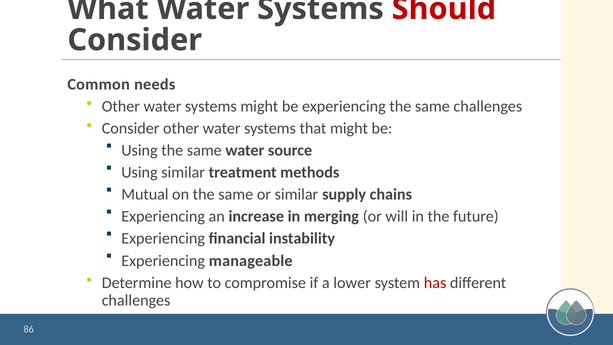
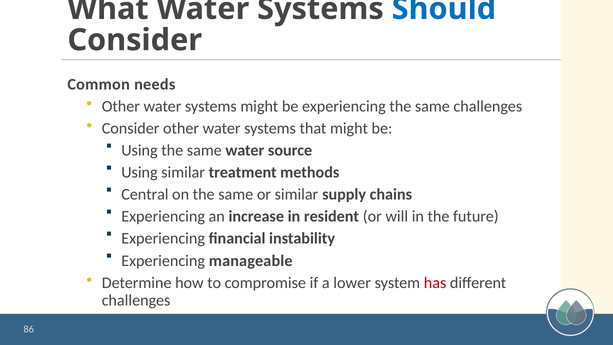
Should colour: red -> blue (444, 9)
Mutual: Mutual -> Central (145, 194)
merging: merging -> resident (331, 216)
